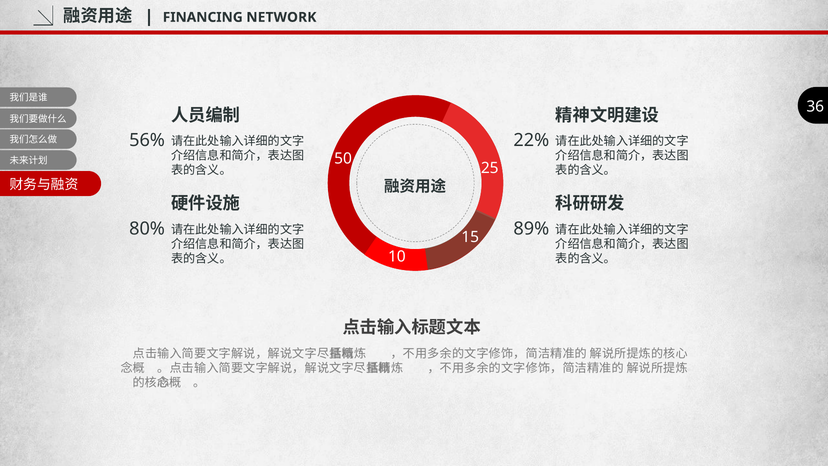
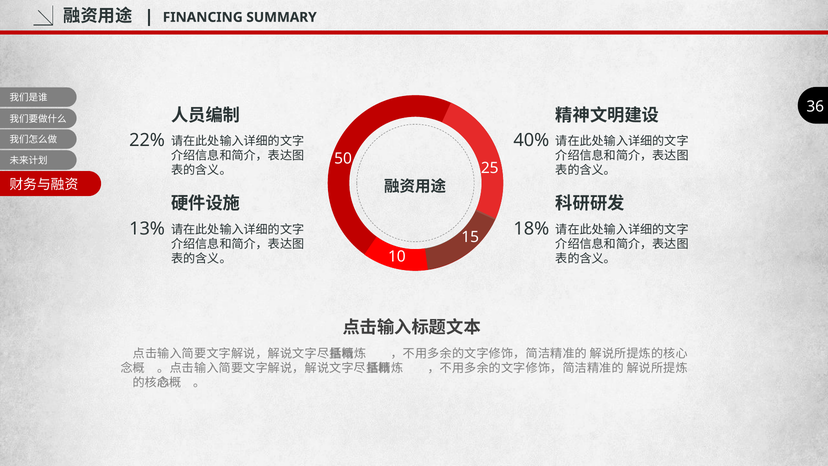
NETWORK: NETWORK -> SUMMARY (282, 17)
56%: 56% -> 22% (147, 140)
22%: 22% -> 40% (531, 140)
80%: 80% -> 13% (147, 229)
89%: 89% -> 18% (531, 229)
